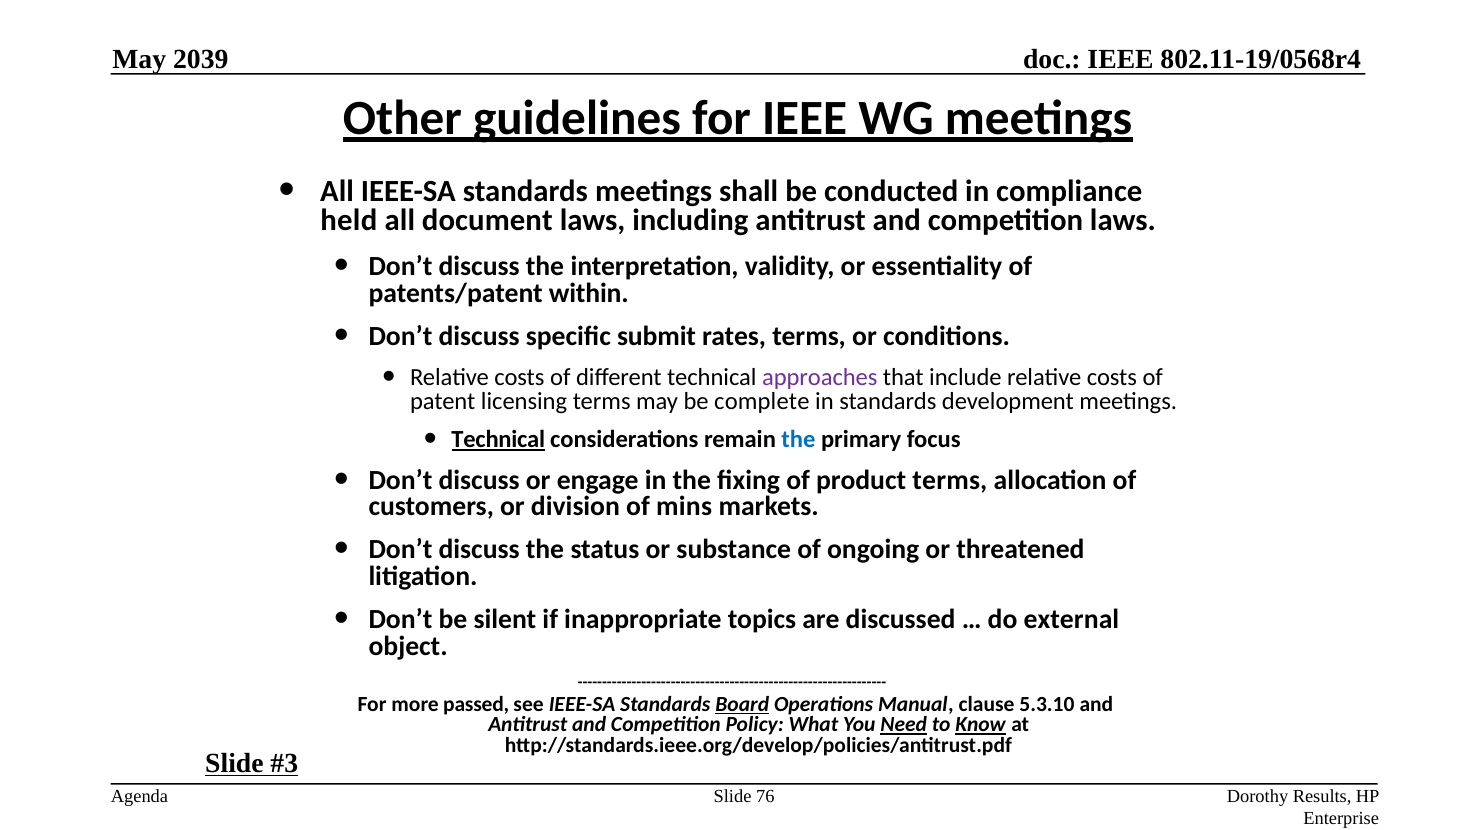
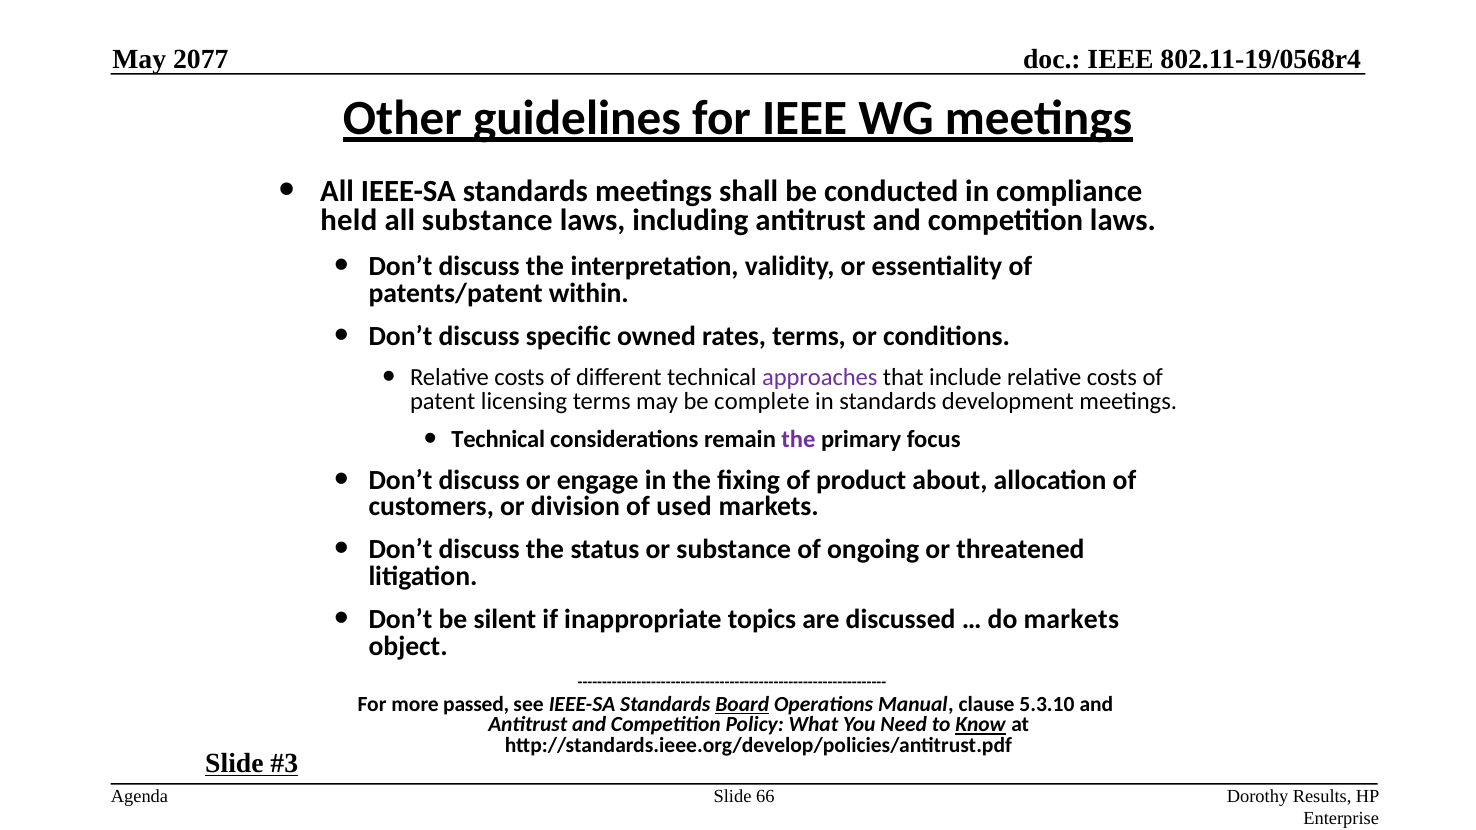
2039: 2039 -> 2077 (201, 59)
all document: document -> substance (487, 221)
submit: submit -> owned (657, 336)
Technical underline: present -> none (498, 440)
the colour: blue -> purple (798, 440)
product terms: terms -> about (950, 480)
mins: mins -> used (684, 507)
do external: external -> markets (1071, 620)
Need underline: present -> none (904, 725)
76: 76 -> 66 (765, 796)
